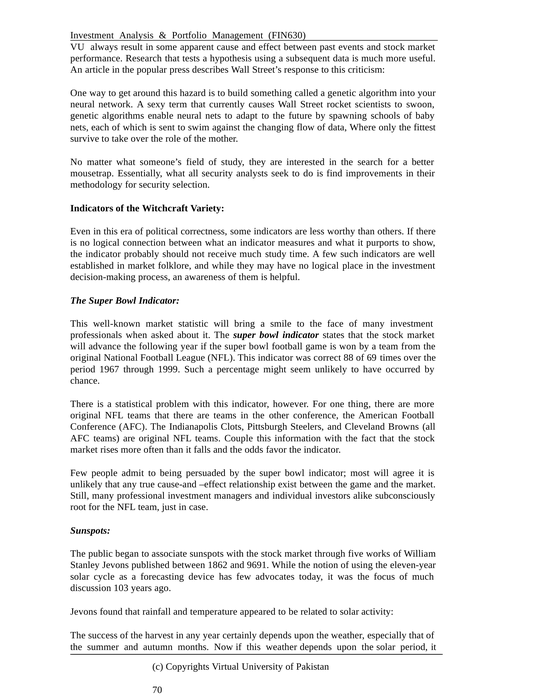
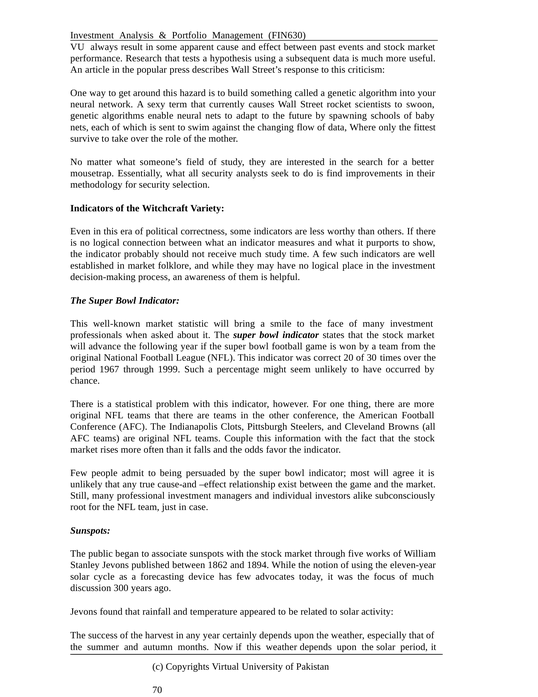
88: 88 -> 20 (348, 357)
69: 69 -> 30 (372, 357)
9691: 9691 -> 1894 (258, 565)
103: 103 -> 300 (121, 587)
